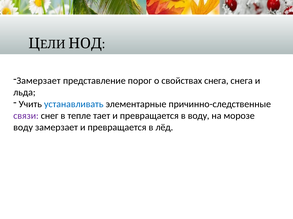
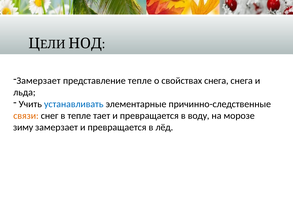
представление порог: порог -> тепле (140, 81)
связи colour: purple -> orange (26, 116)
воду: воду -> зиму (23, 128)
